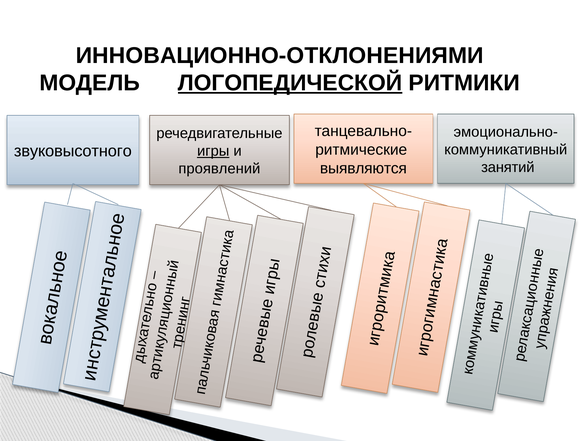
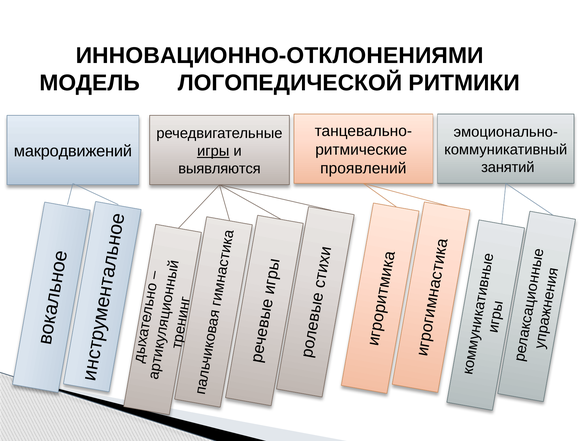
ЛОГОПЕДИЧЕСКОЙ underline: present -> none (290, 83)
звуковысотного: звуковысотного -> макродвижений (73, 151)
выявляются: выявляются -> проявлений (363, 168)
проявлений: проявлений -> выявляются (219, 169)
